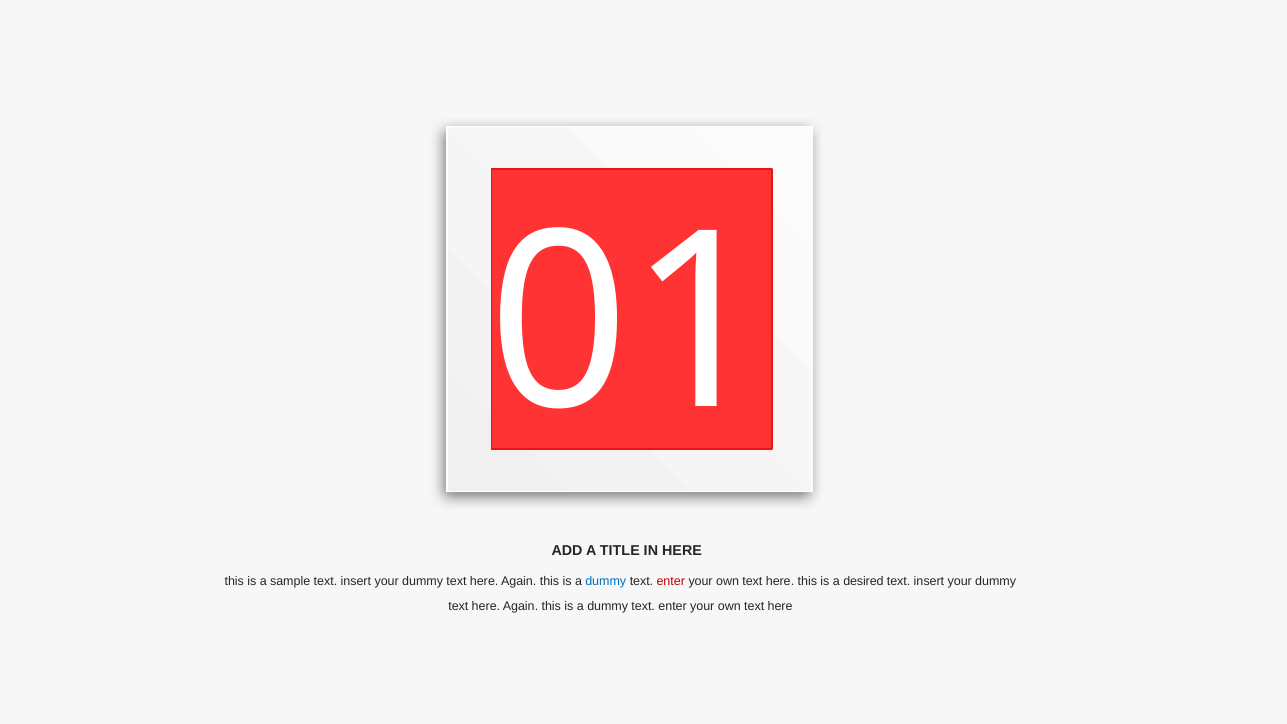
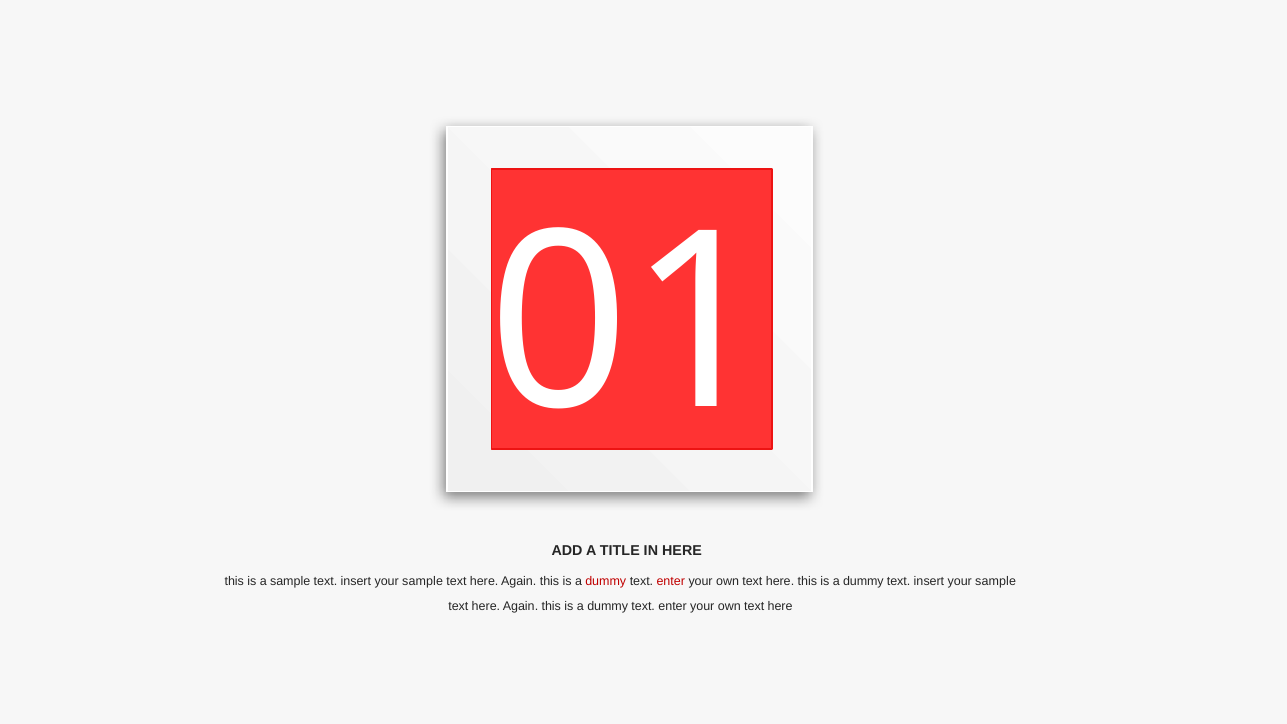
dummy: dummy -> sample (423, 581)
dummy colour: blue -> red (606, 581)
desired: desired -> dummy (863, 581)
dummy: dummy -> sample (996, 581)
